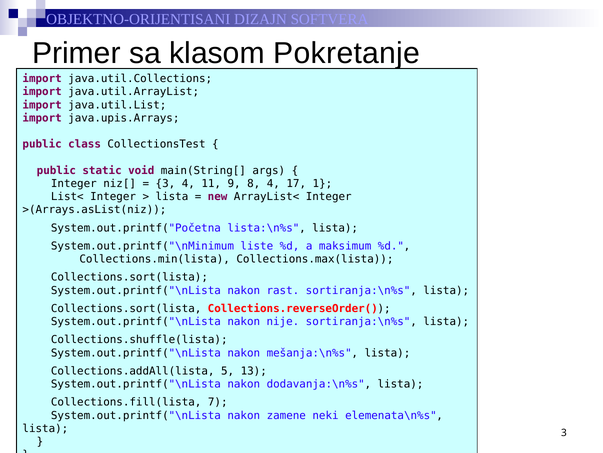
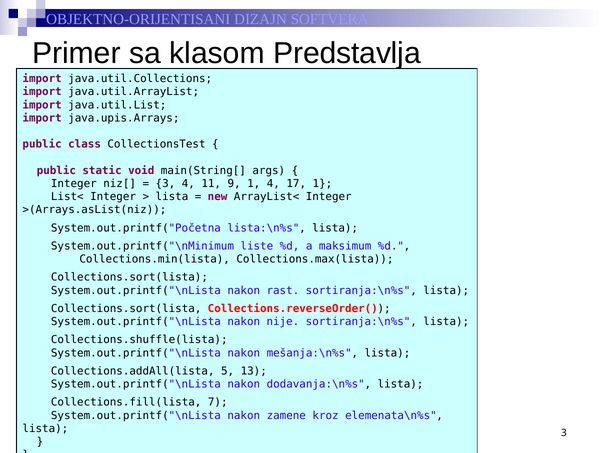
Pokretanje: Pokretanje -> Predstavlja (347, 53)
9 8: 8 -> 1 (254, 183)
neki: neki -> kroz (326, 415)
